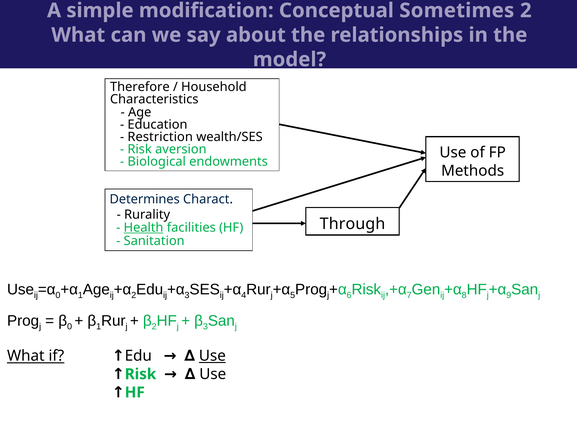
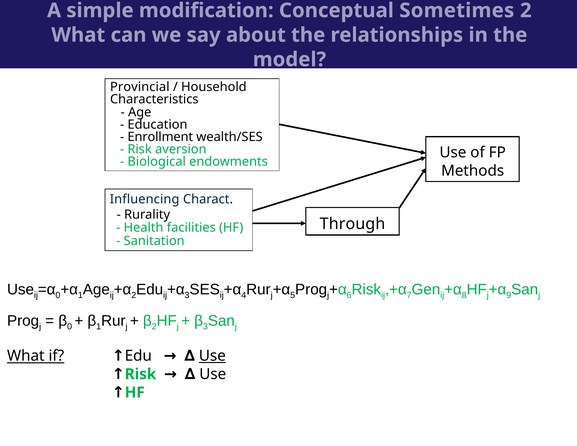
Therefore: Therefore -> Provincial (140, 87)
Restriction: Restriction -> Enrollment (160, 137)
Determines: Determines -> Influencing (145, 199)
Health underline: present -> none (144, 227)
